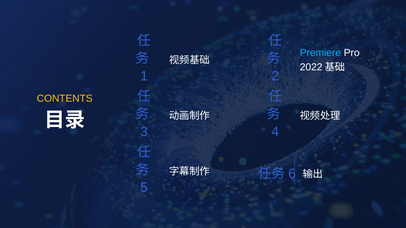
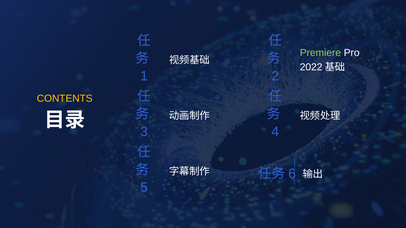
Premiere colour: light blue -> light green (320, 53)
